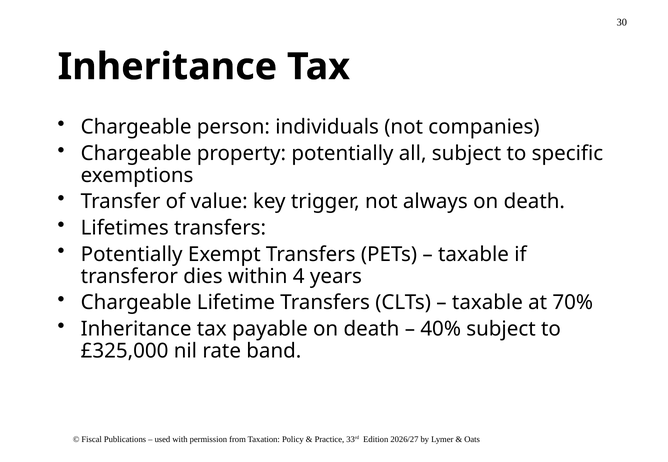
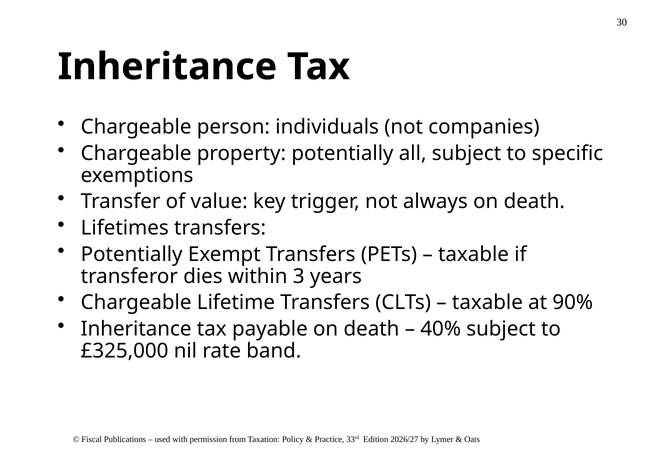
4: 4 -> 3 (299, 277)
70%: 70% -> 90% (573, 303)
